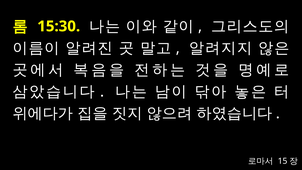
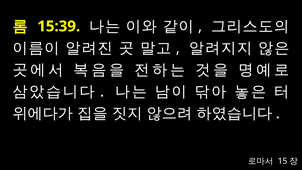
15:30: 15:30 -> 15:39 (59, 26)
